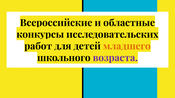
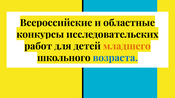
возраста colour: purple -> blue (115, 58)
